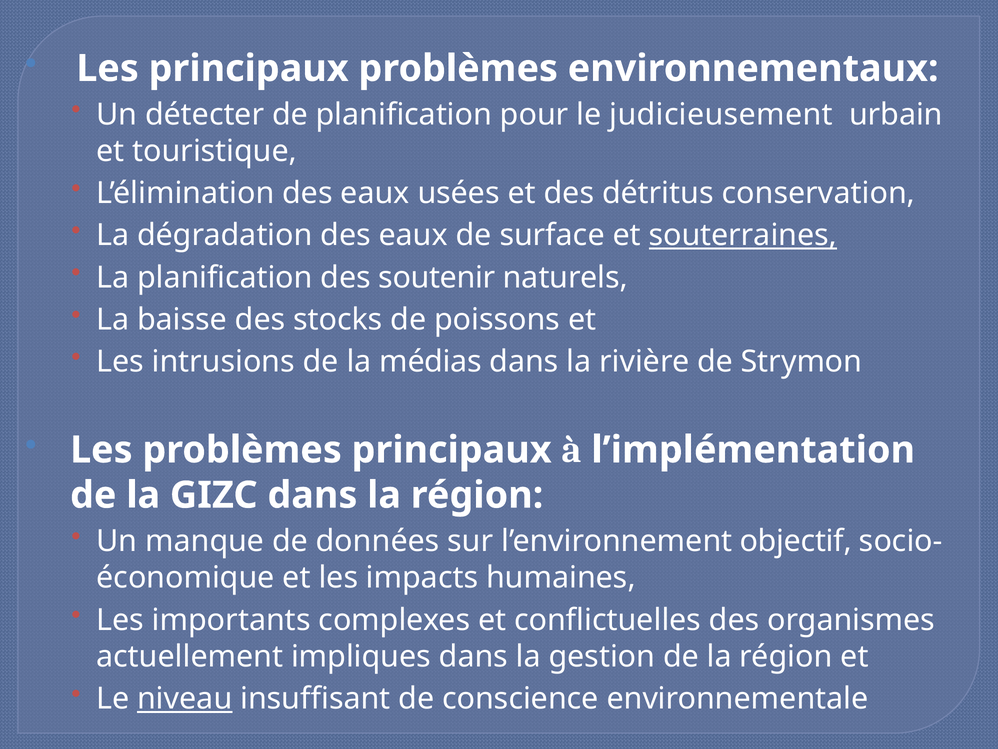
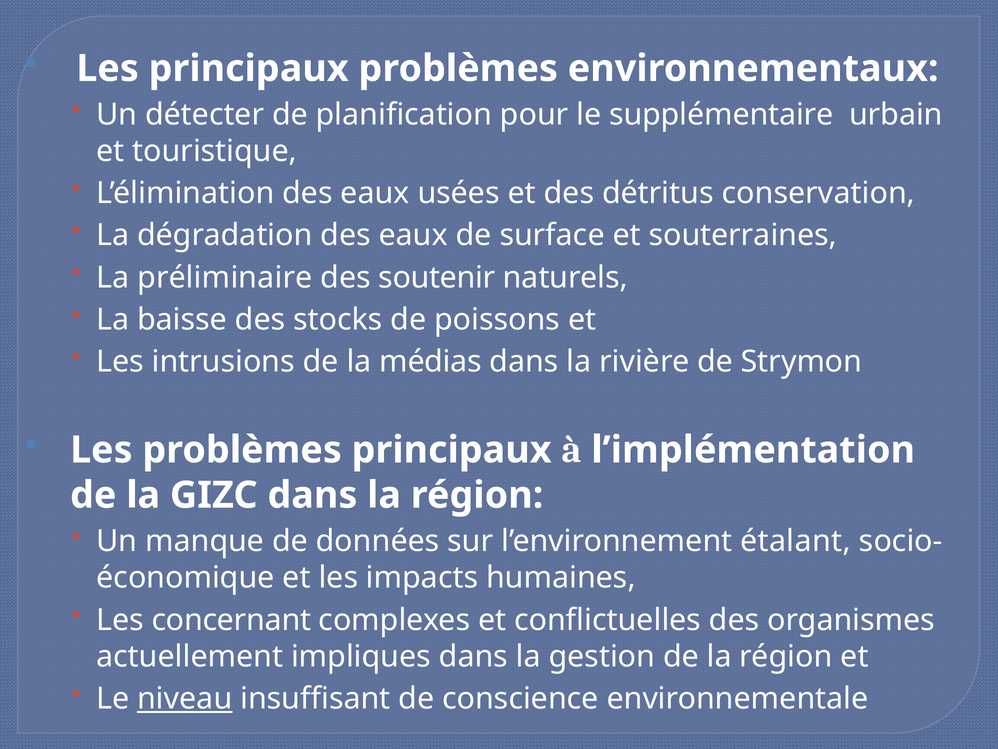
judicieusement: judicieusement -> supplémentaire (721, 114)
souterraines underline: present -> none (743, 235)
La planification: planification -> préliminaire (225, 277)
objectif: objectif -> étalant (795, 541)
importants: importants -> concernant (231, 620)
